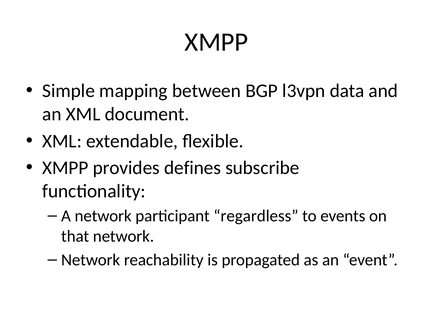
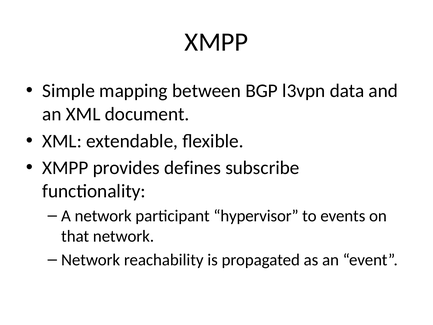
regardless: regardless -> hypervisor (256, 216)
